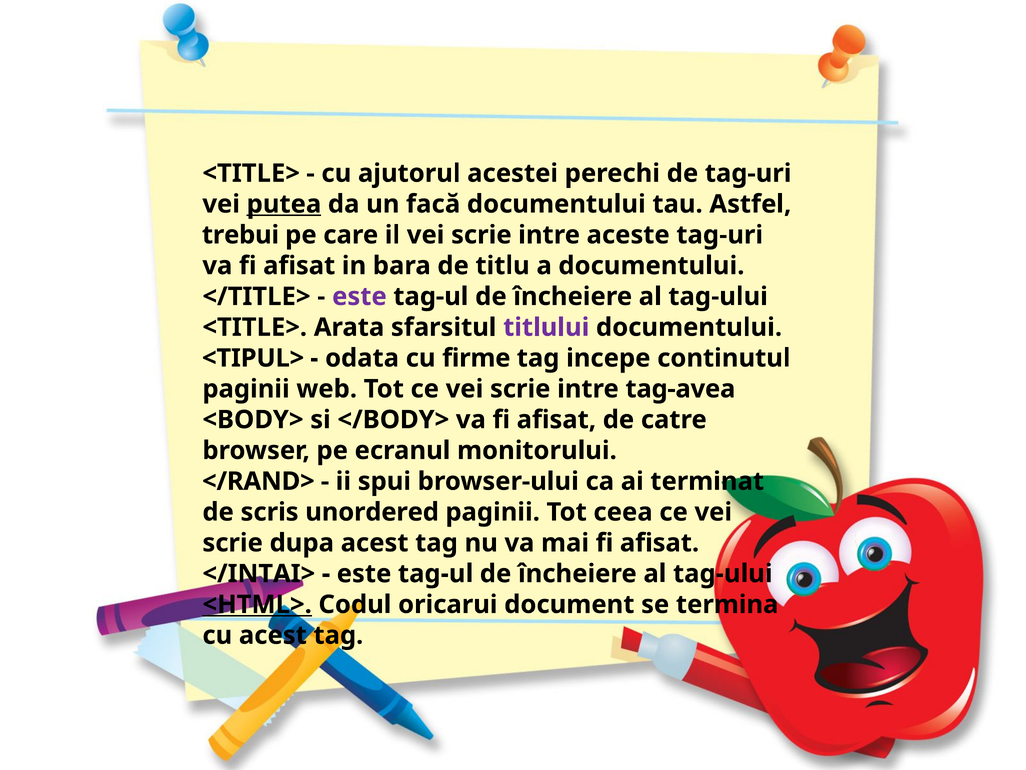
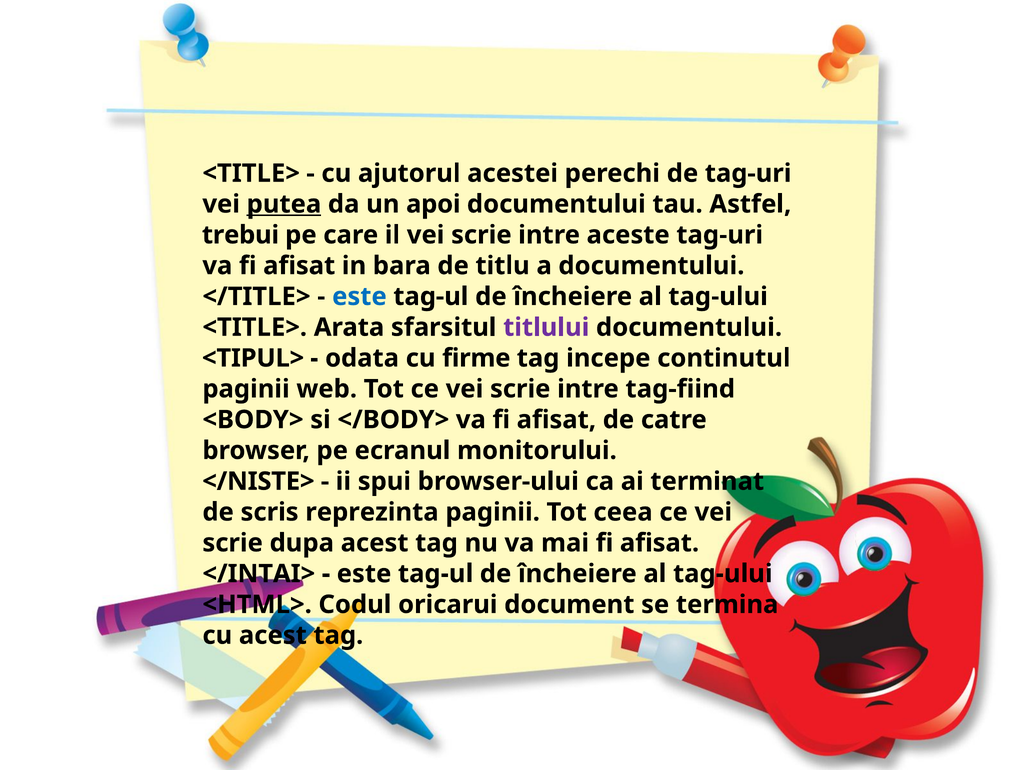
facă: facă -> apoi (433, 204)
este colour: purple -> blue (359, 296)
tag-avea: tag-avea -> tag-fiind (680, 389)
</RAND>: </RAND> -> </NISTE> (258, 481)
unordered: unordered -> reprezinta (372, 512)
<HTML> underline: present -> none (257, 604)
